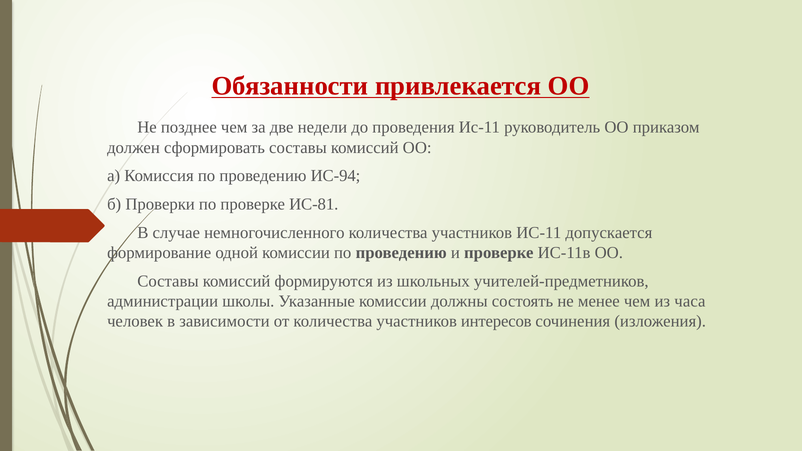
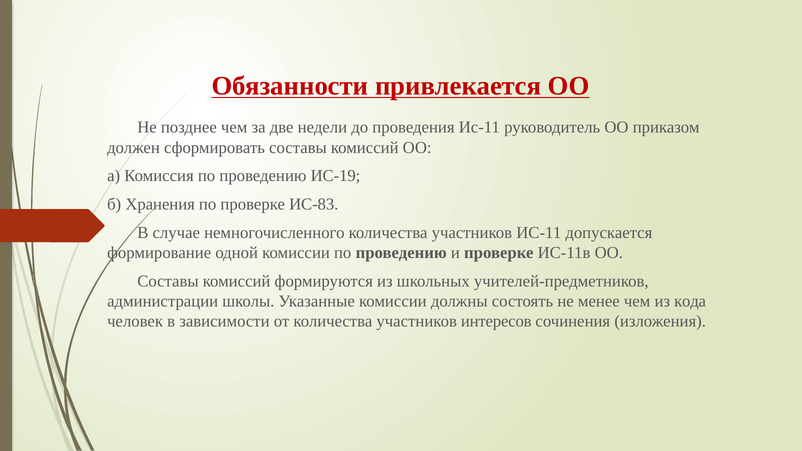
ИС-94: ИС-94 -> ИС-19 (335, 176)
Проверки: Проверки -> Хранения (160, 204)
ИС-81: ИС-81 -> ИС-83 (314, 204)
часа: часа -> кода (690, 301)
